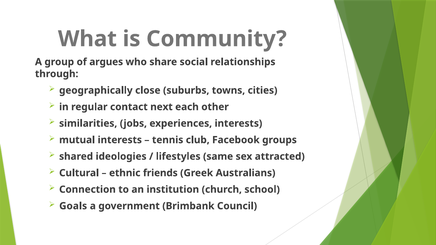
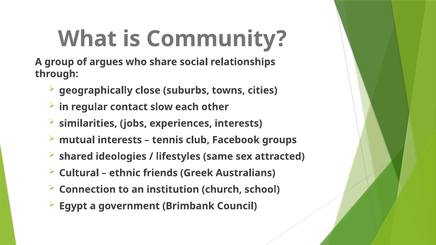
next: next -> slow (161, 107)
Goals: Goals -> Egypt (73, 206)
